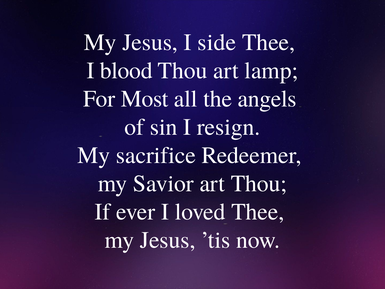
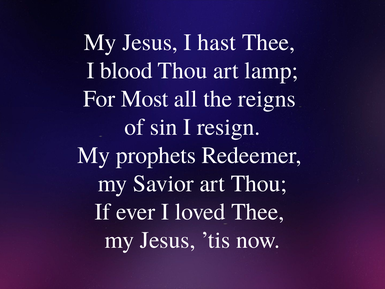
side: side -> hast (217, 42)
angels: angels -> reigns (267, 99)
sacrifice: sacrifice -> prophets (156, 155)
